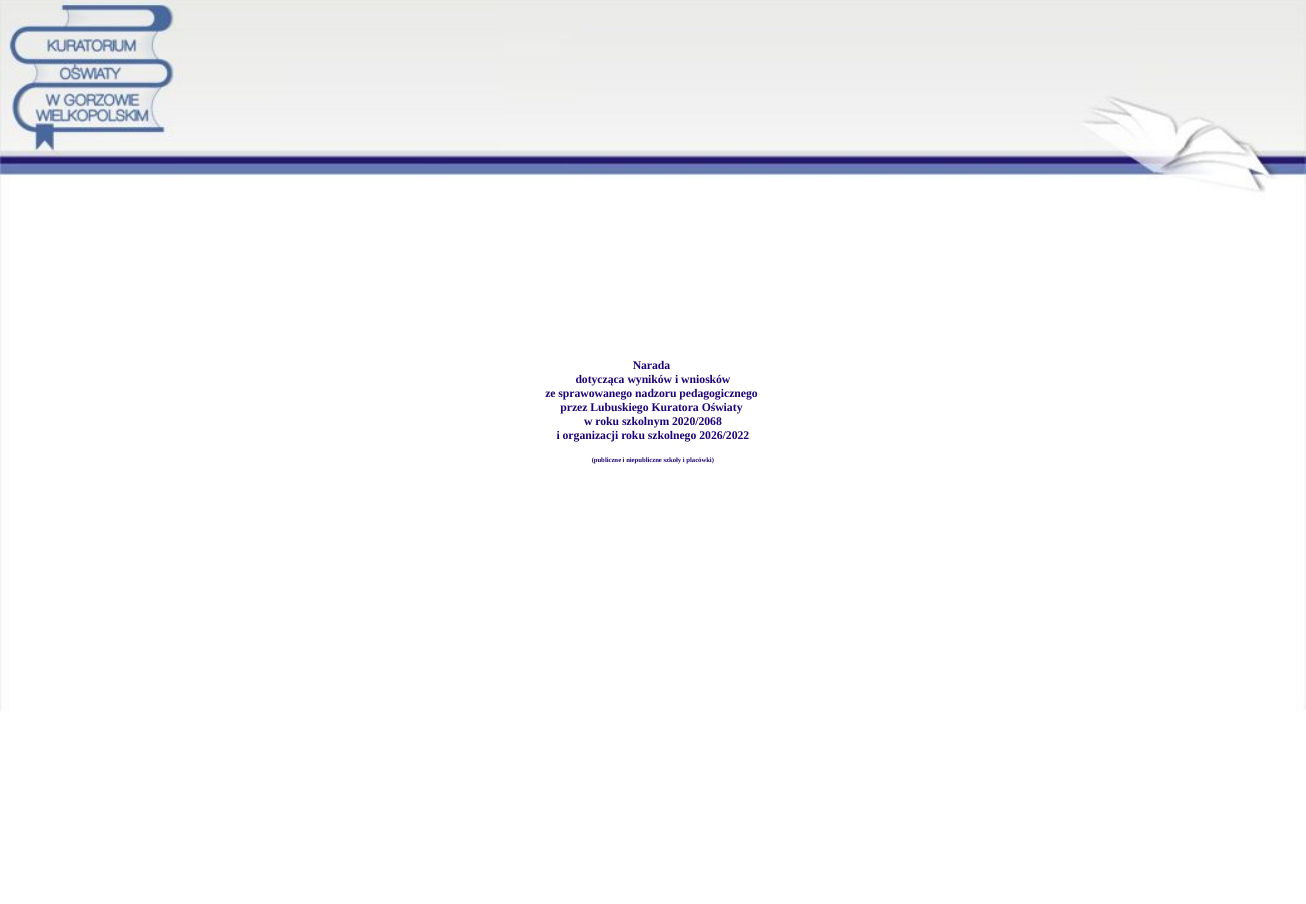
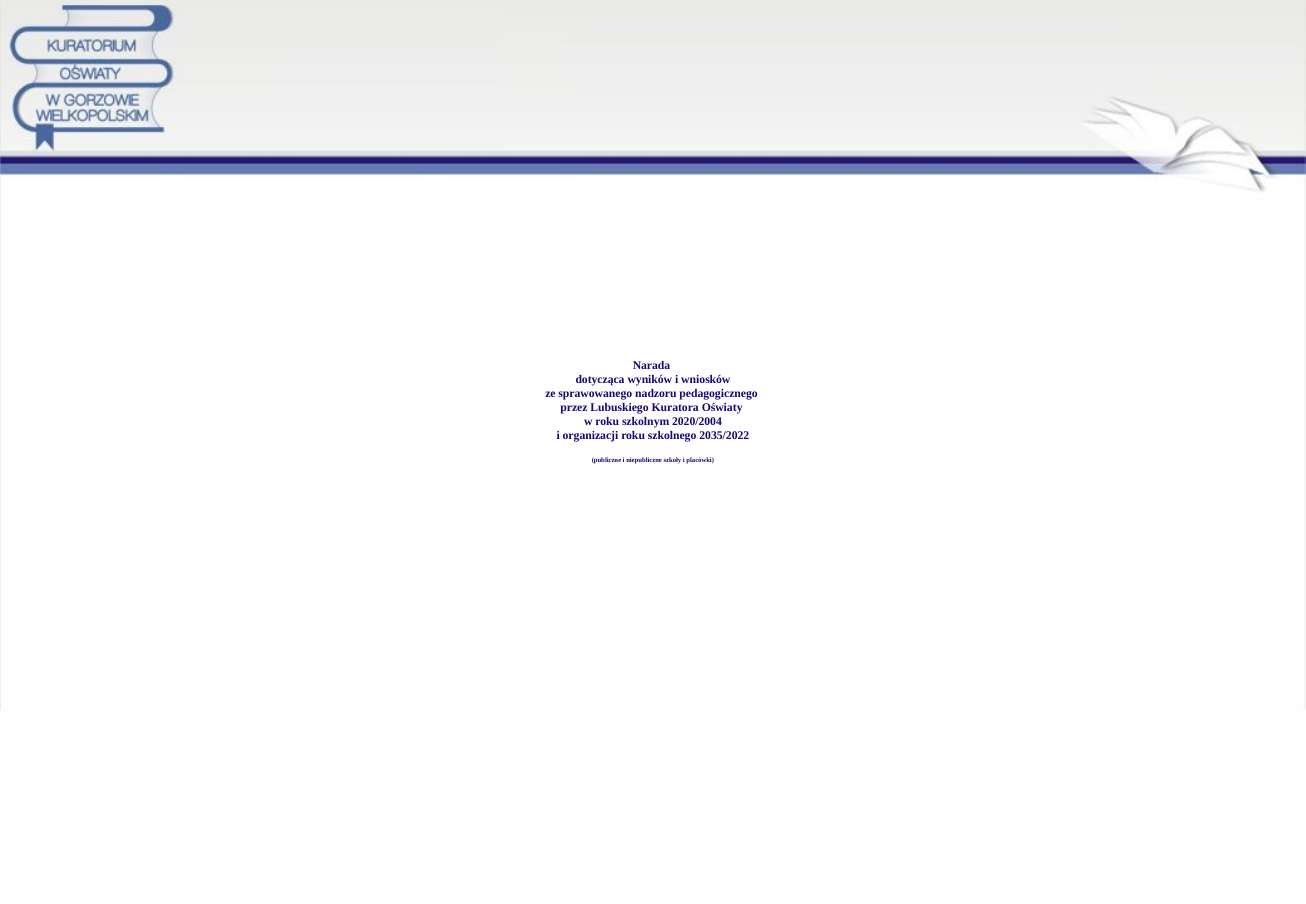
2020/2068: 2020/2068 -> 2020/2004 (697, 422)
2026/2022: 2026/2022 -> 2035/2022 (724, 436)
